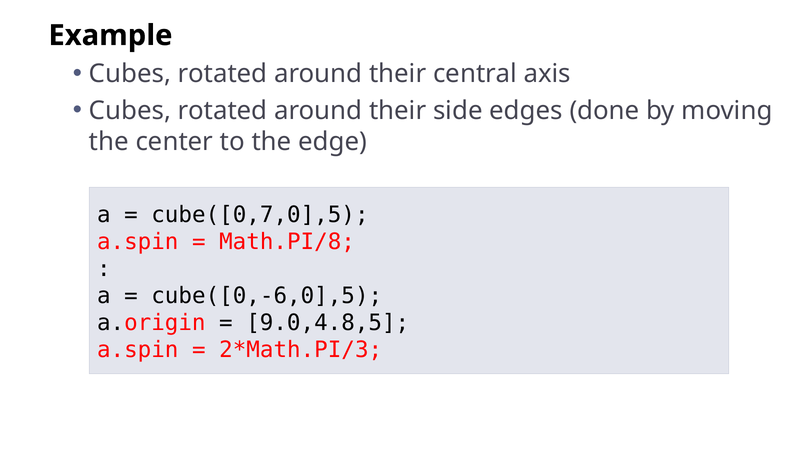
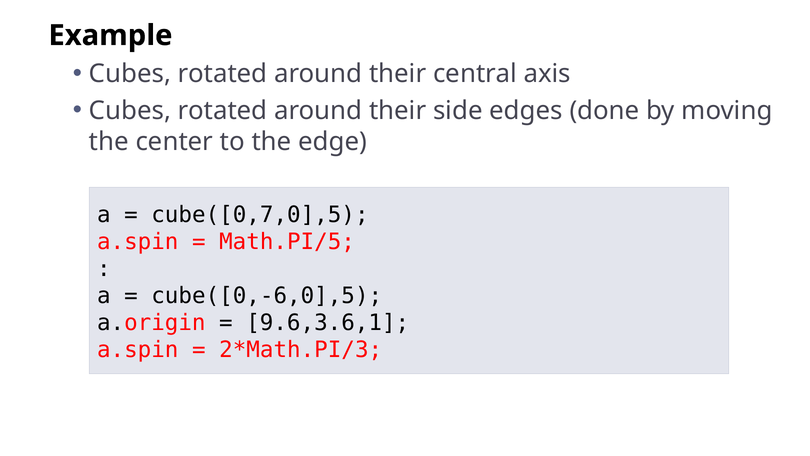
Math.PI/8: Math.PI/8 -> Math.PI/5 (287, 242)
9.0,4.8,5: 9.0,4.8,5 -> 9.6,3.6,1 (328, 323)
